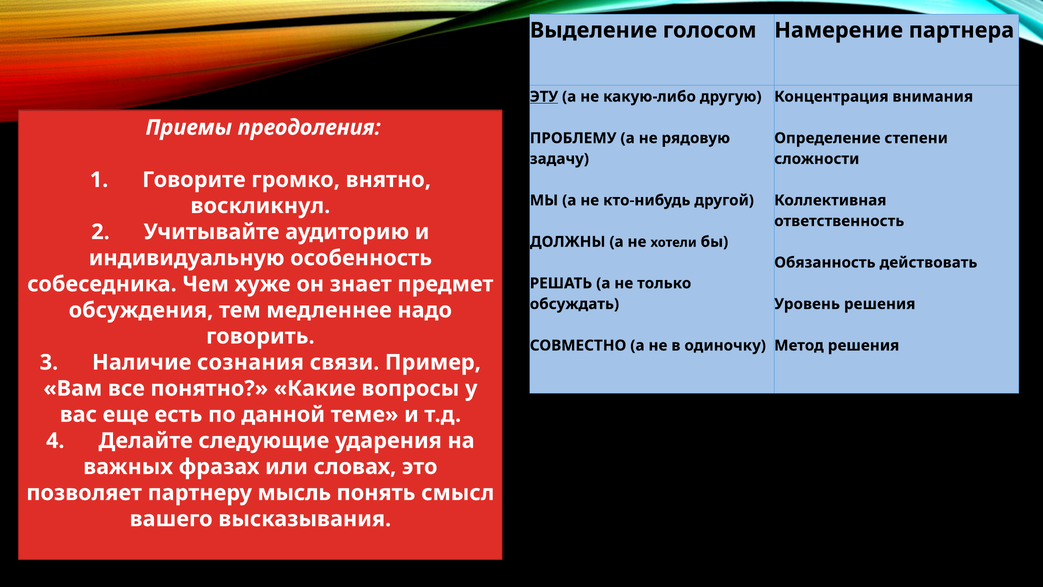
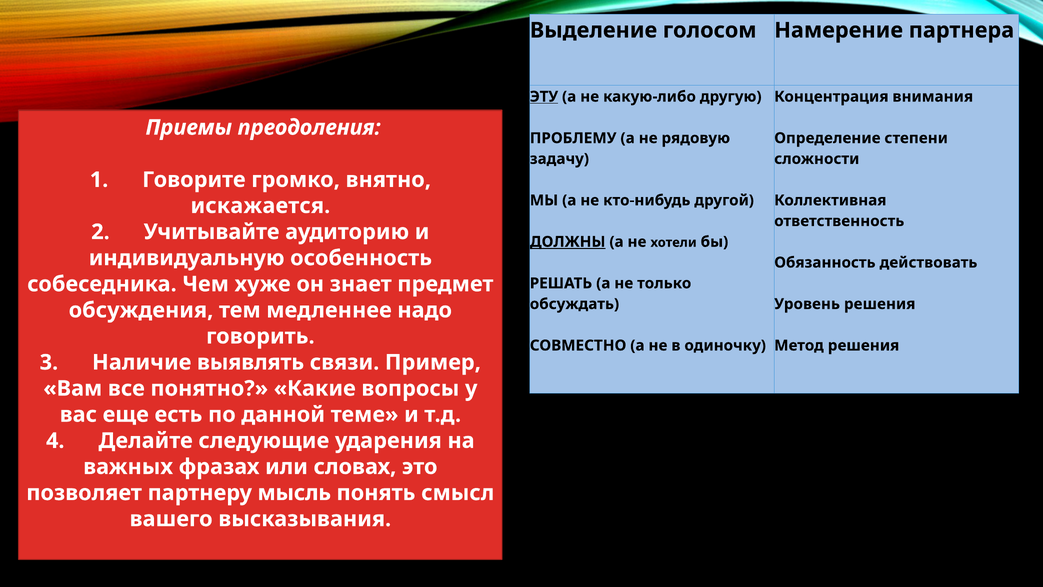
воскликнул: воскликнул -> искажается (260, 206)
ДОЛЖНЫ underline: none -> present (568, 242)
сознания: сознания -> выявлять (251, 362)
